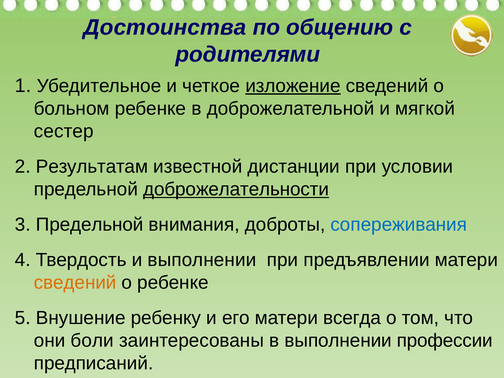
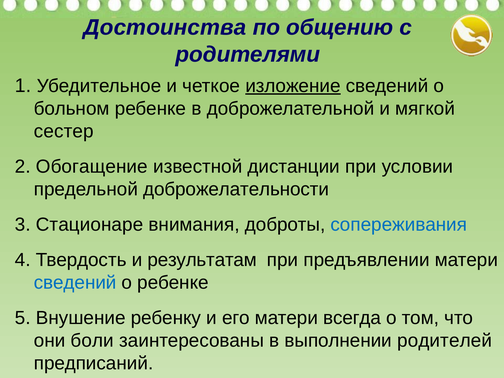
Результатам: Результатам -> Обогащение (92, 167)
доброжелательности underline: present -> none (236, 189)
3 Предельной: Предельной -> Стационаре (90, 225)
и выполнении: выполнении -> результатам (202, 260)
сведений colour: orange -> blue (75, 283)
профессии: профессии -> родителей (445, 341)
